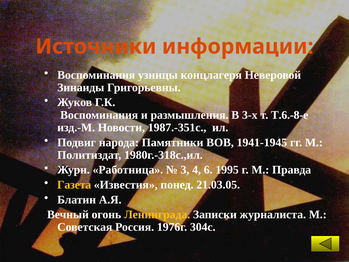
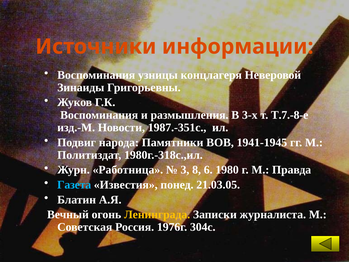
Т.6.-8-е: Т.6.-8-е -> Т.7.-8-е (290, 115)
4: 4 -> 8 (197, 170)
1995: 1995 -> 1980 (227, 170)
Газета colour: yellow -> light blue (74, 185)
